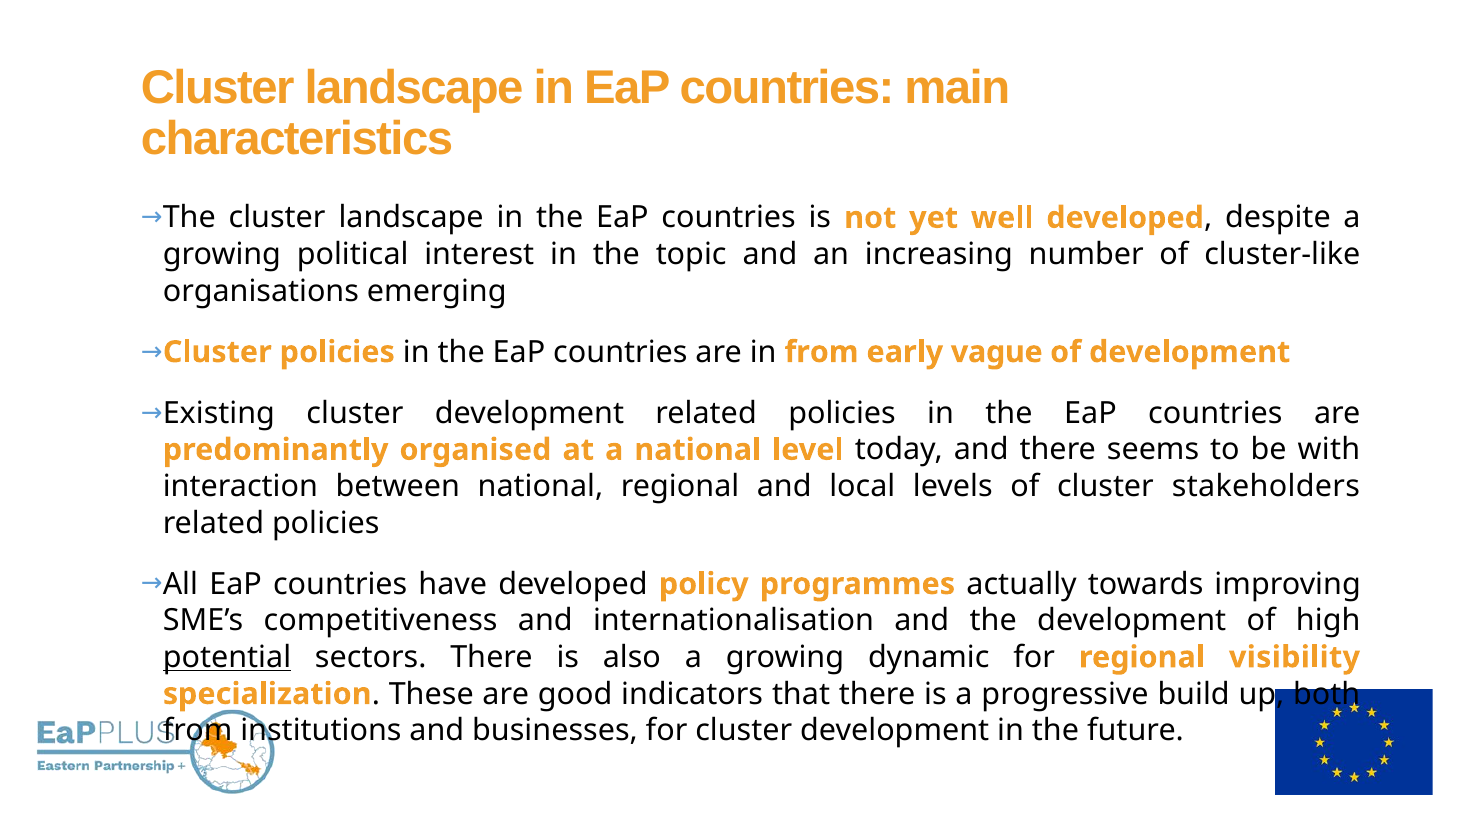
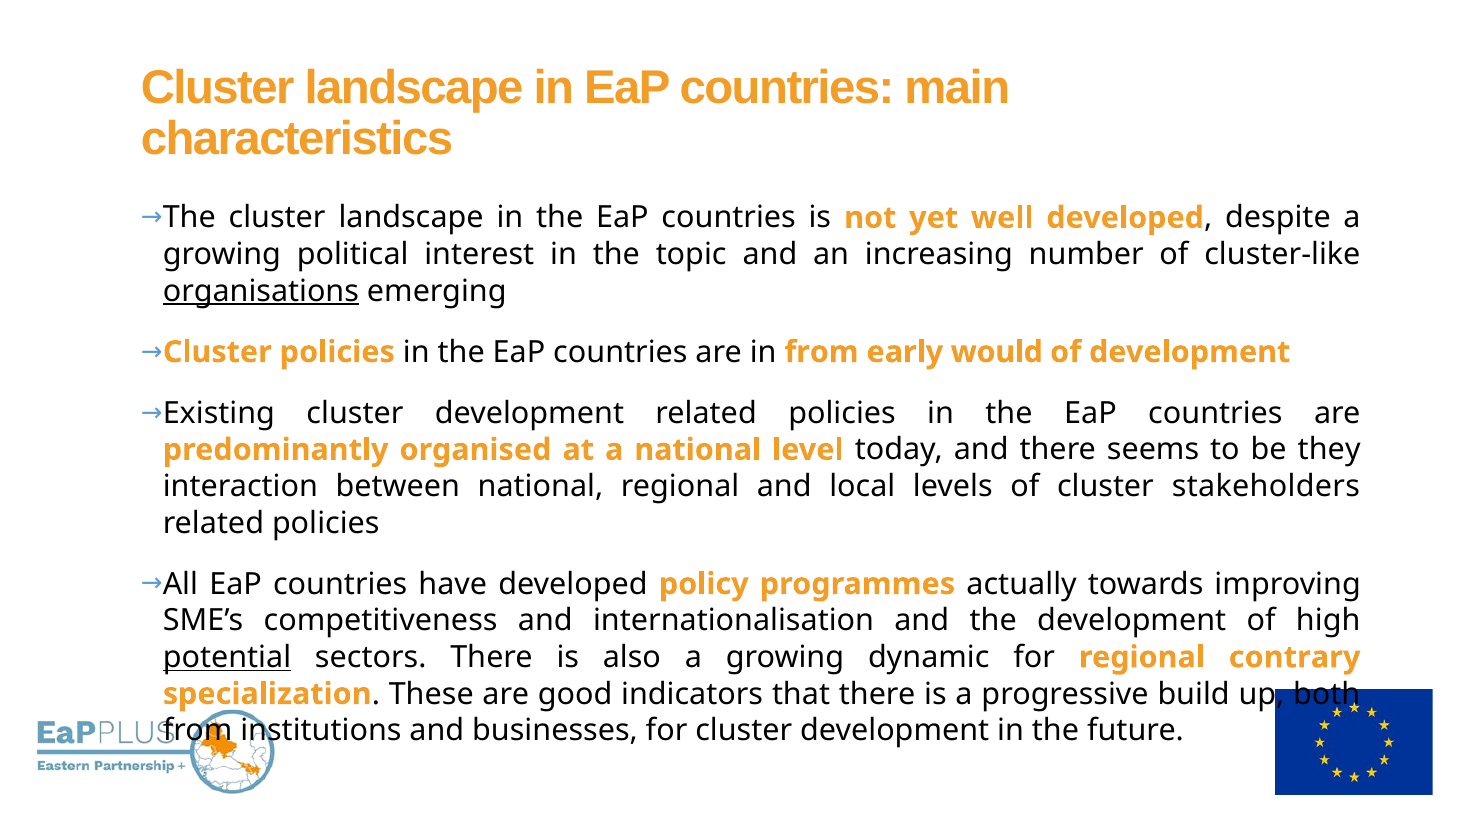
organisations underline: none -> present (261, 291)
vague: vague -> would (997, 352)
with: with -> they (1329, 449)
visibility: visibility -> contrary (1295, 657)
